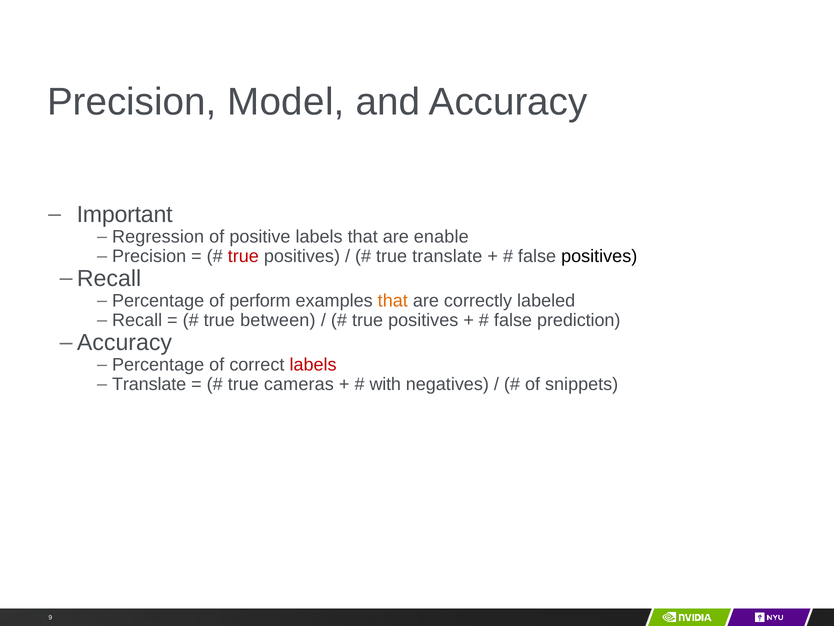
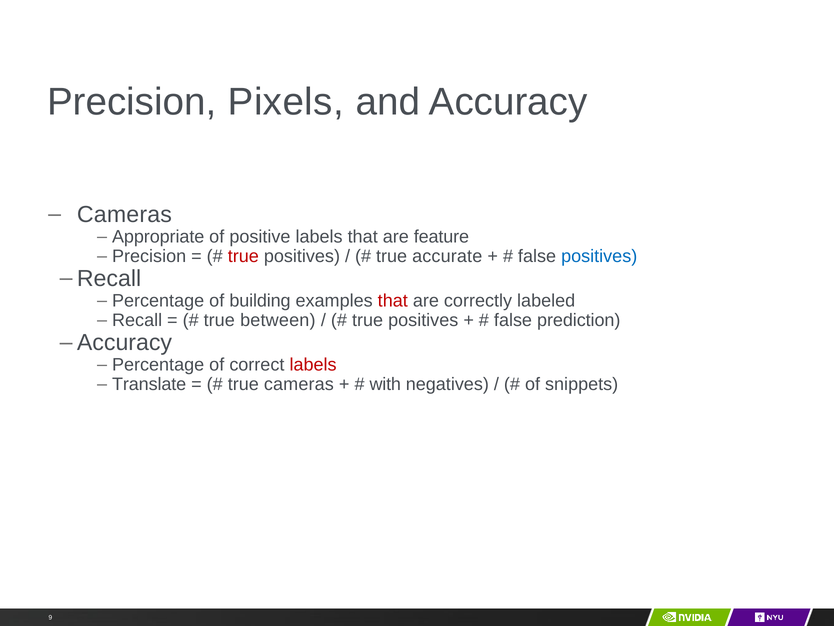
Model: Model -> Pixels (286, 102)
Important: Important -> Cameras (124, 215)
Regression: Regression -> Appropriate (158, 237)
enable: enable -> feature (441, 237)
true translate: translate -> accurate (447, 256)
positives colour: black -> blue (599, 256)
perform: perform -> building (260, 301)
that colour: orange -> red (393, 301)
